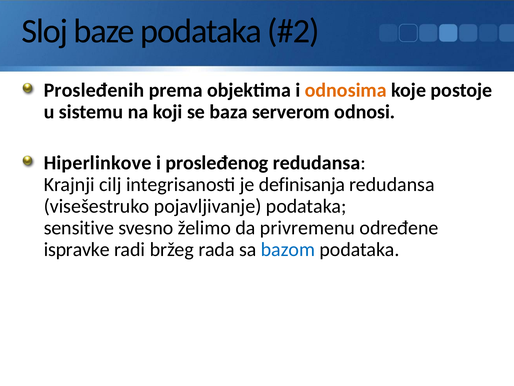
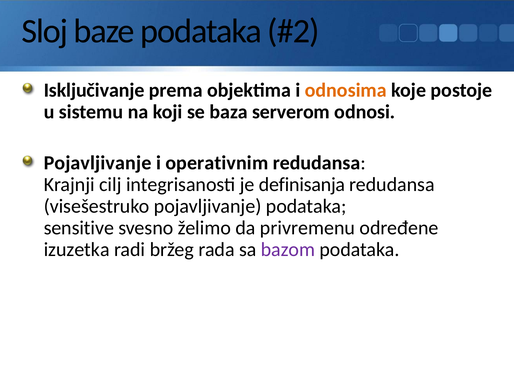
Prosleđenih: Prosleđenih -> Isključivanje (94, 90)
Hiperlinkove: Hiperlinkove -> Pojavljivanje (98, 163)
prosleđenog: prosleđenog -> operativnim (217, 163)
ispravke: ispravke -> izuzetka (77, 249)
bazom colour: blue -> purple (288, 249)
